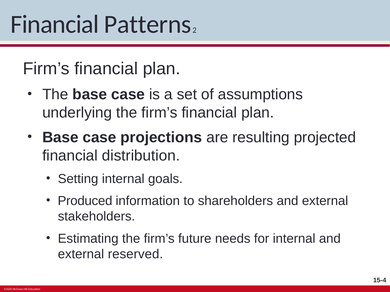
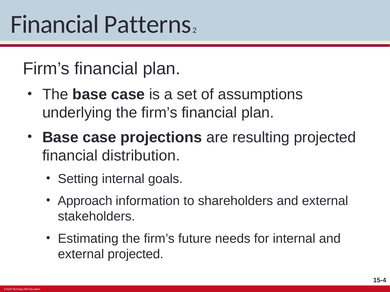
Produced: Produced -> Approach (85, 201)
external reserved: reserved -> projected (136, 254)
